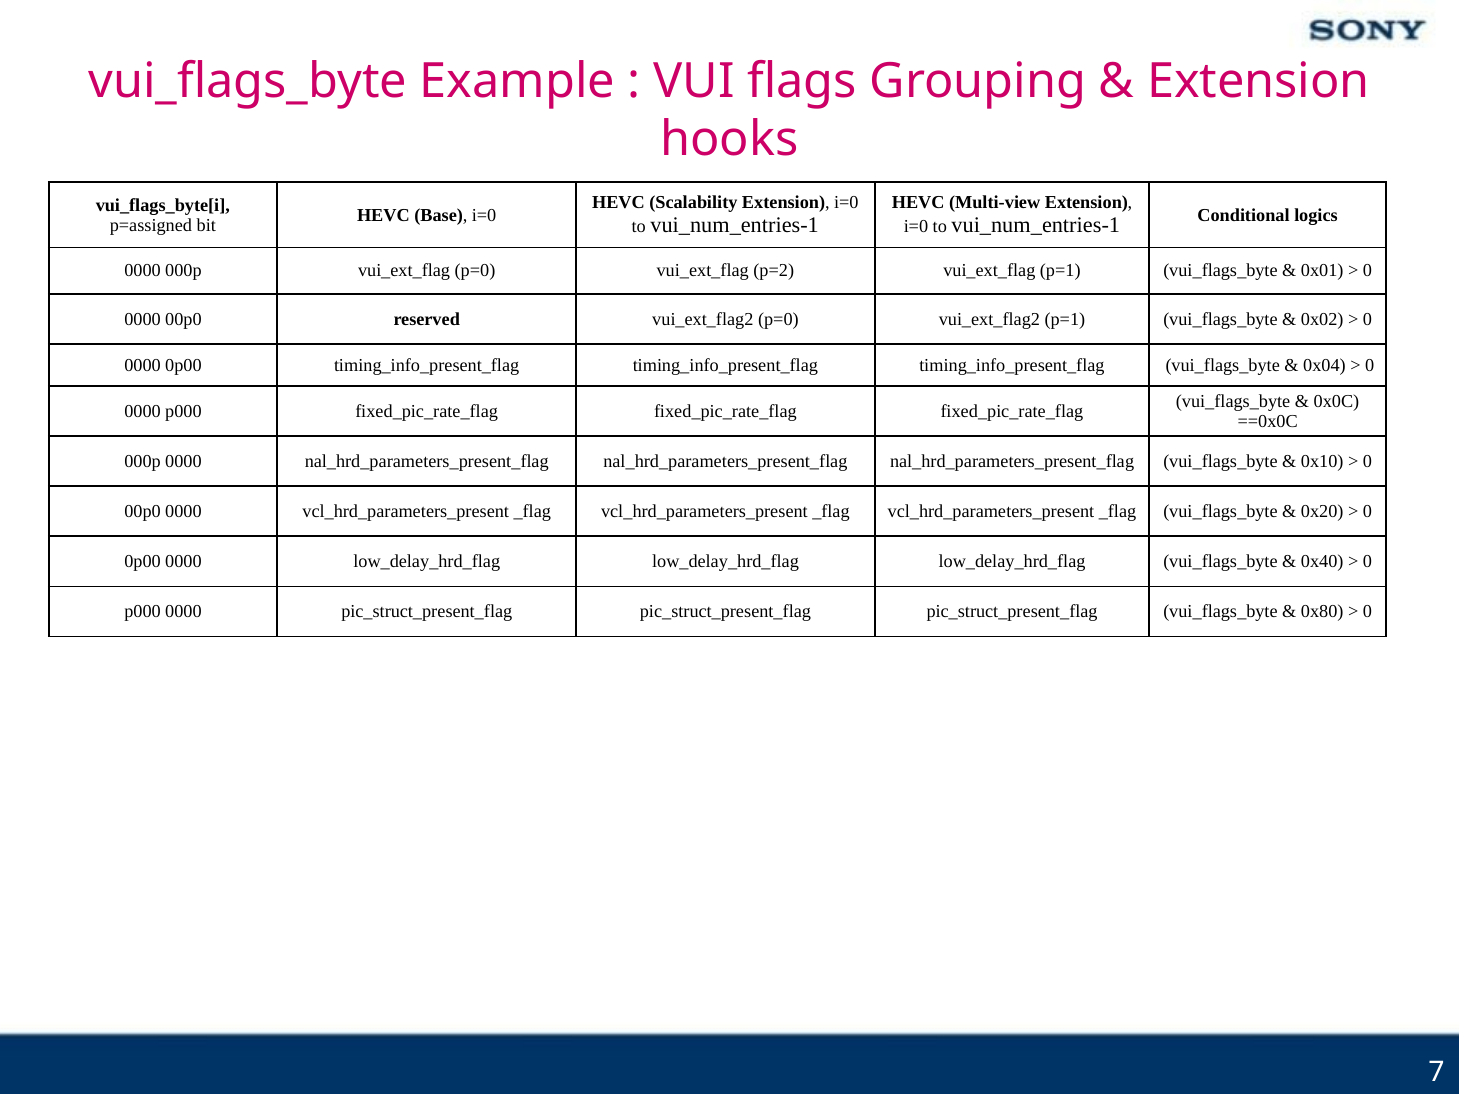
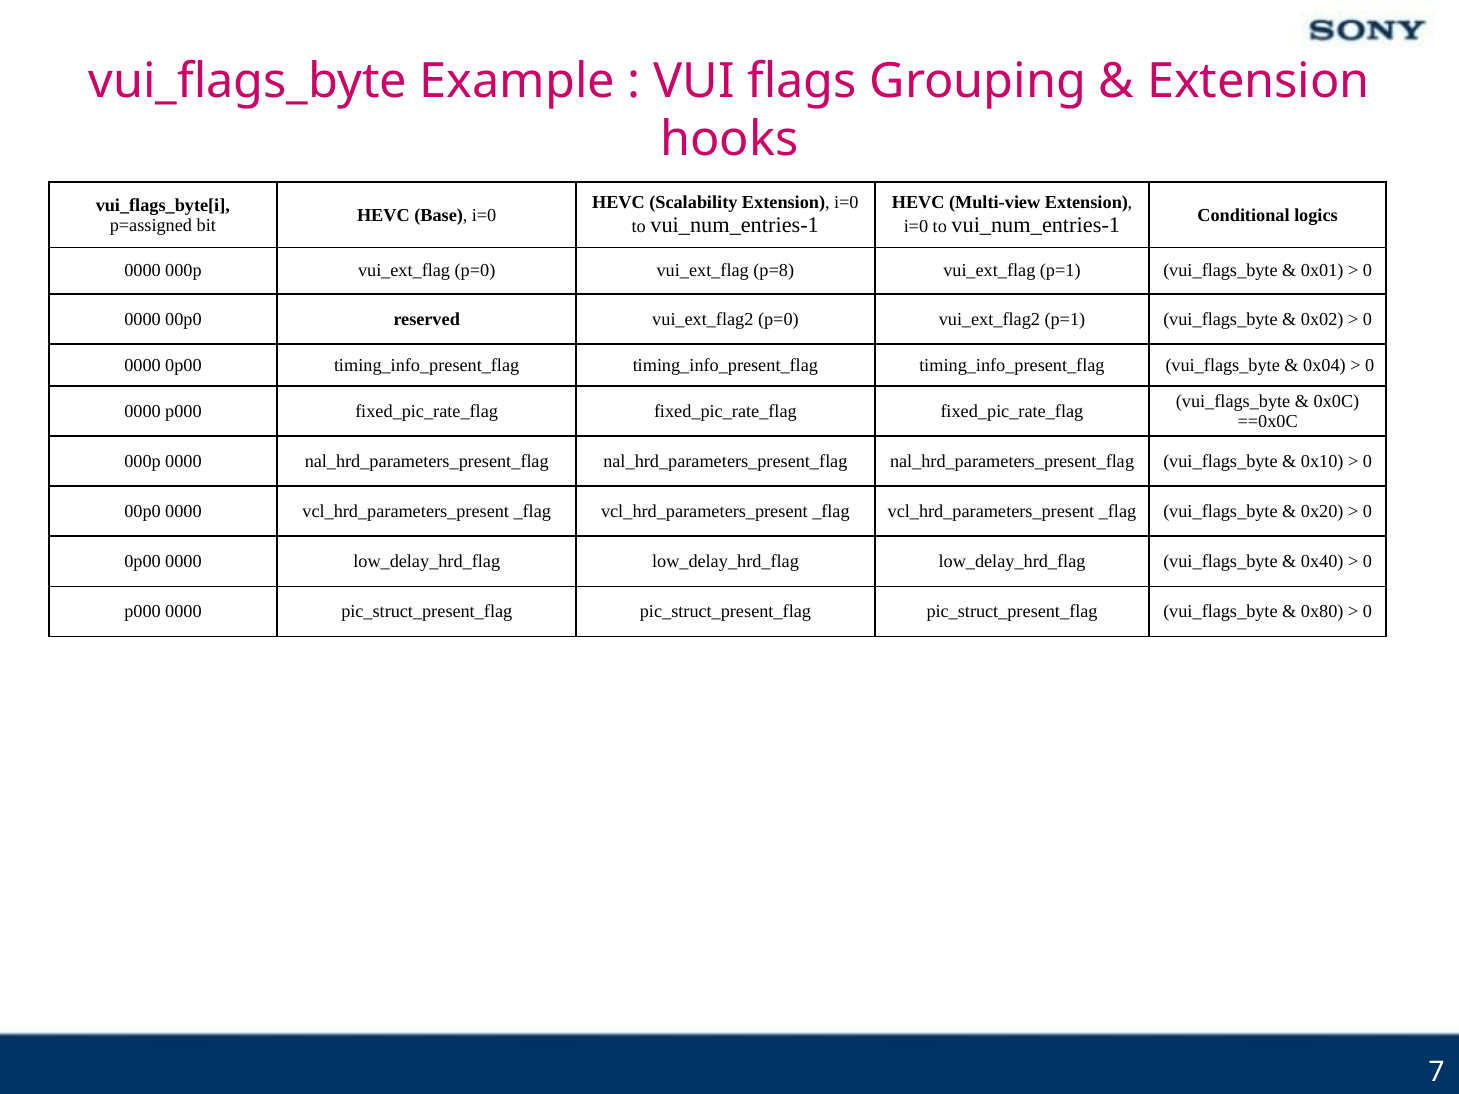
p=2: p=2 -> p=8 (774, 271)
